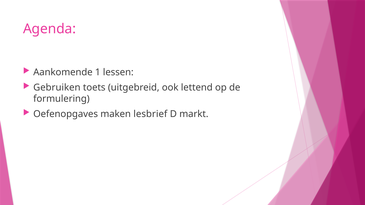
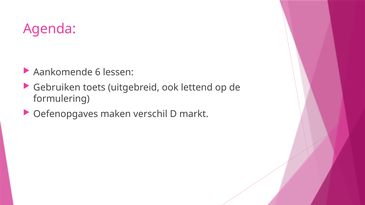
1: 1 -> 6 (98, 72)
lesbrief: lesbrief -> verschil (150, 114)
